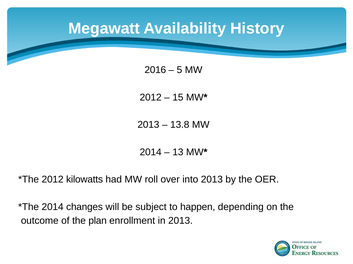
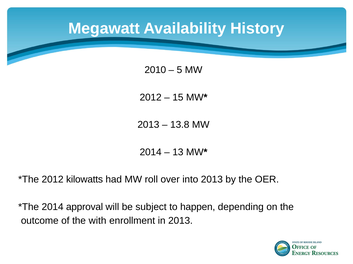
2016: 2016 -> 2010 (155, 70)
changes: changes -> approval (85, 207)
plan: plan -> with (98, 221)
